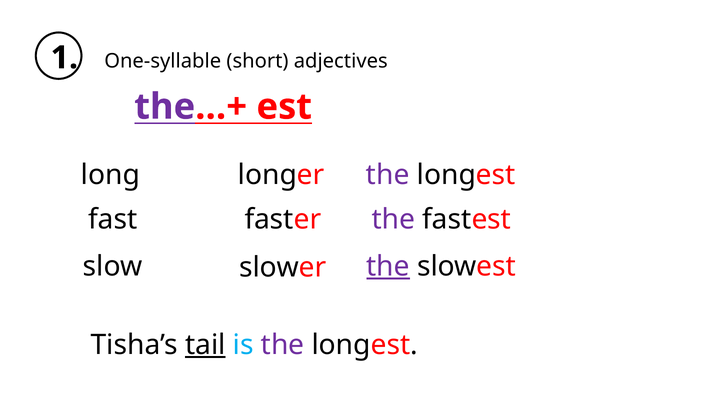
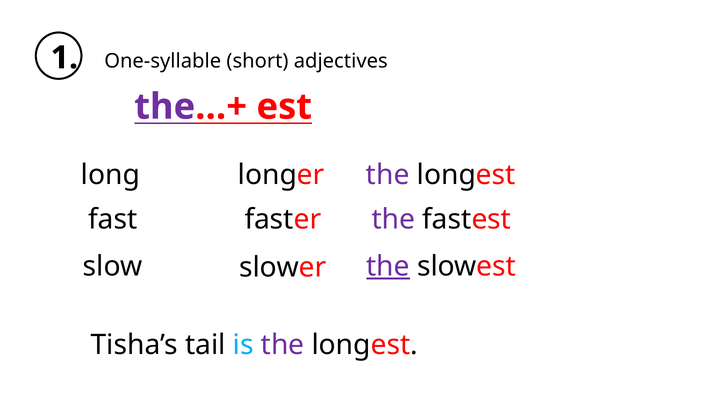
tail underline: present -> none (205, 345)
